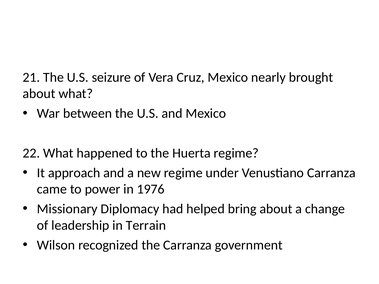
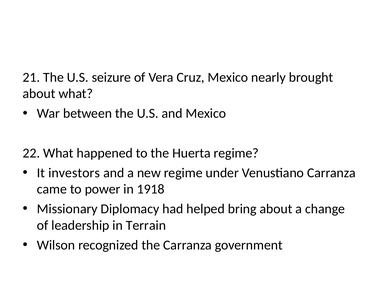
approach: approach -> investors (74, 173)
1976: 1976 -> 1918 (151, 189)
